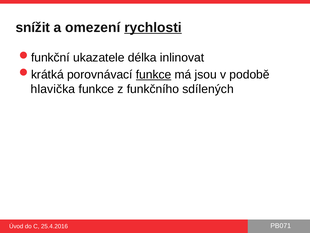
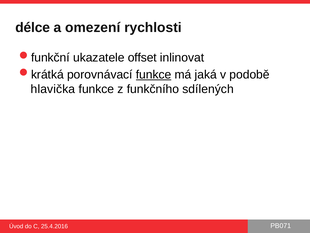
snížit: snížit -> délce (33, 27)
rychlosti underline: present -> none (153, 27)
délka: délka -> offset (142, 58)
jsou: jsou -> jaká (206, 74)
